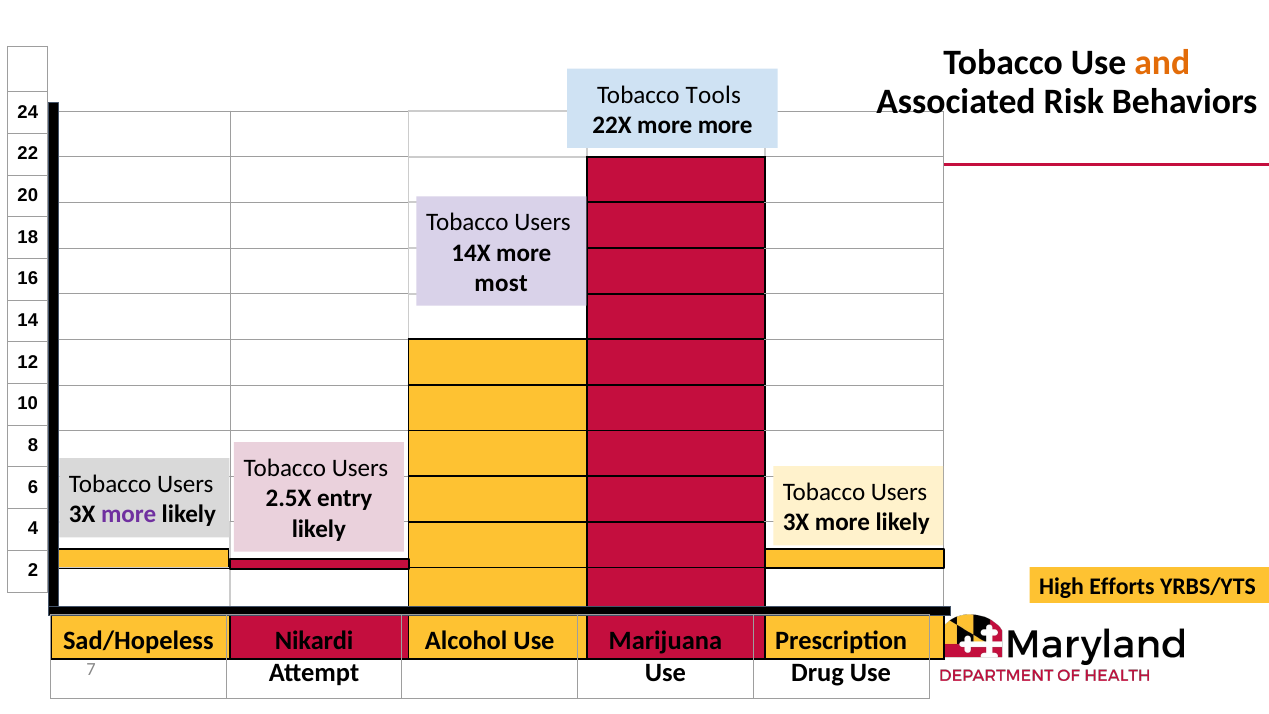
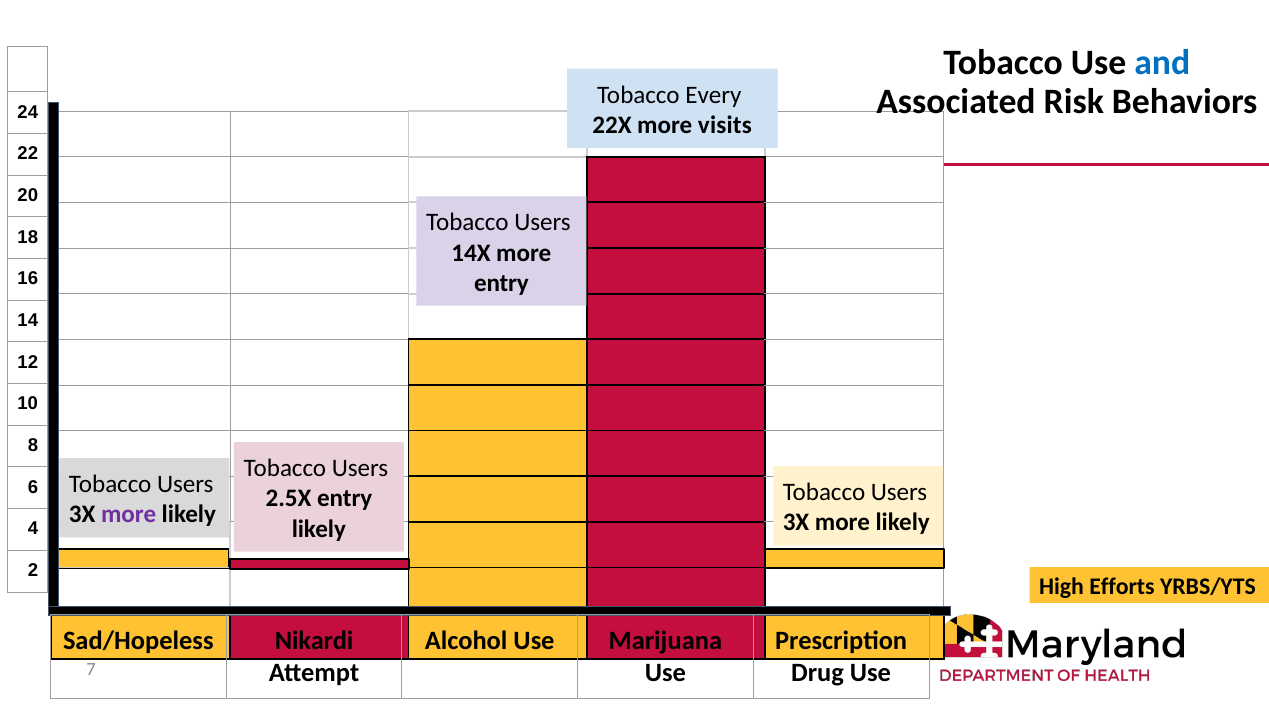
and colour: orange -> blue (1162, 62)
Tools: Tools -> Every (713, 95)
more more: more -> visits (725, 125)
most: most -> entry (501, 283)
